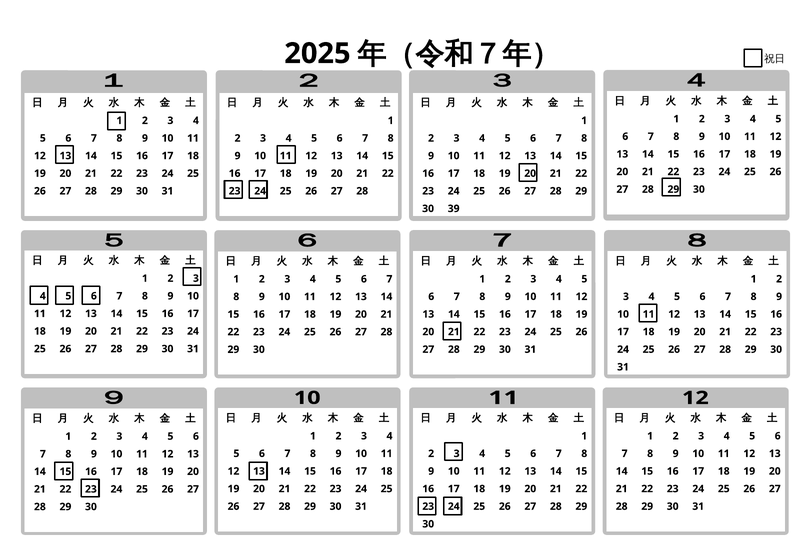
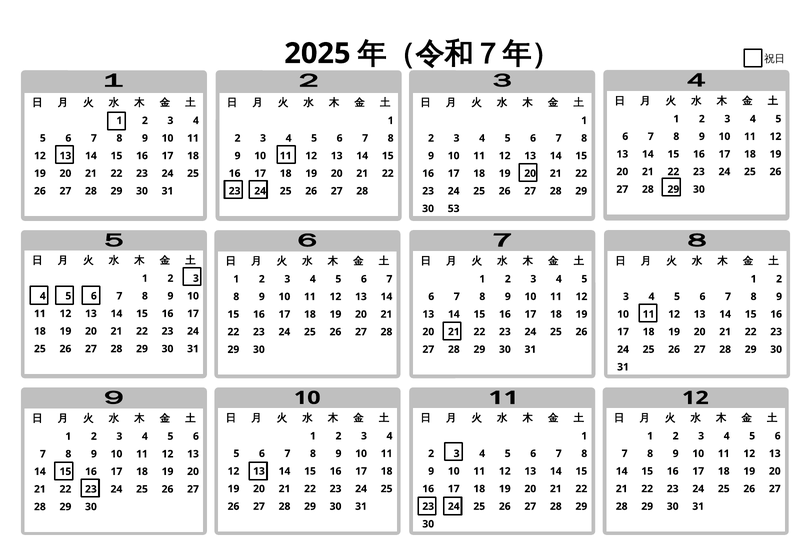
39: 39 -> 53 (454, 209)
